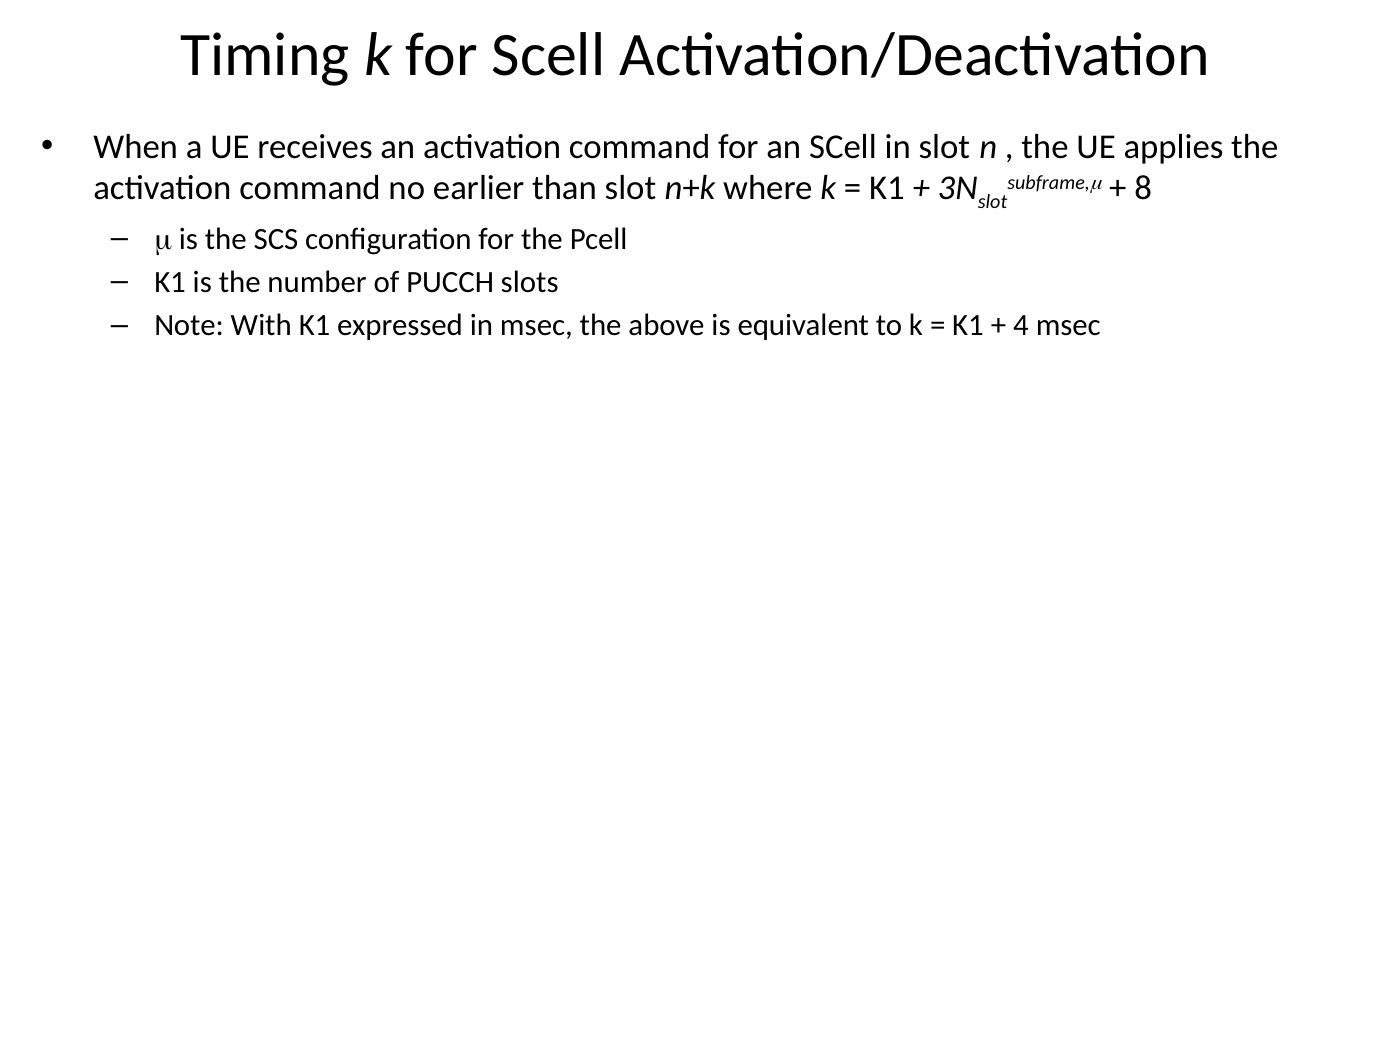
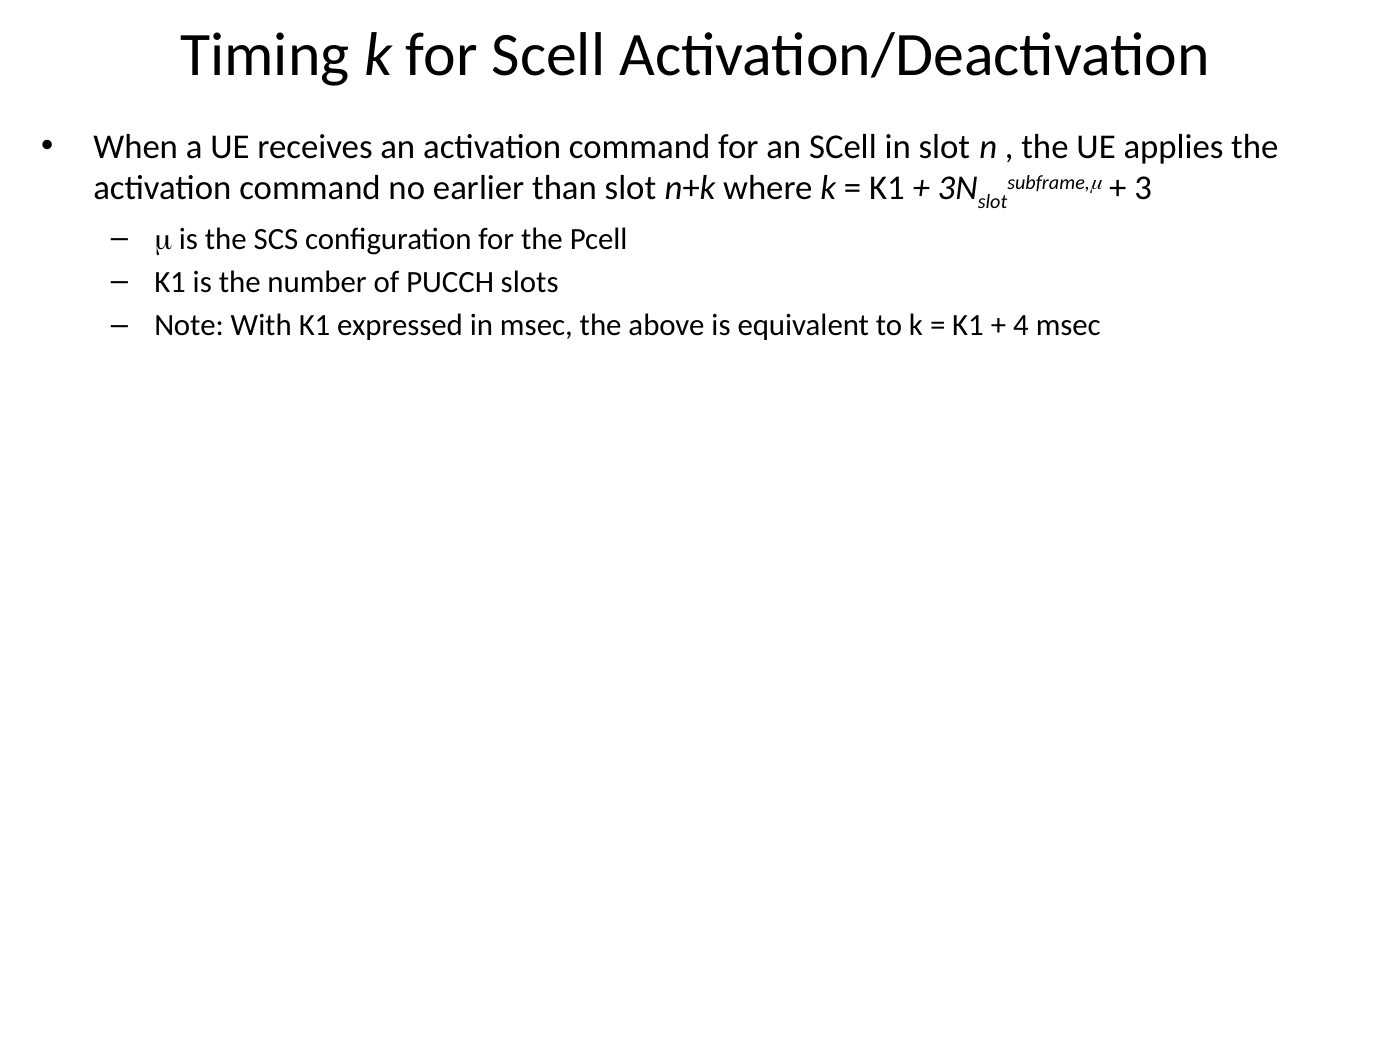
8: 8 -> 3 (1143, 188)
